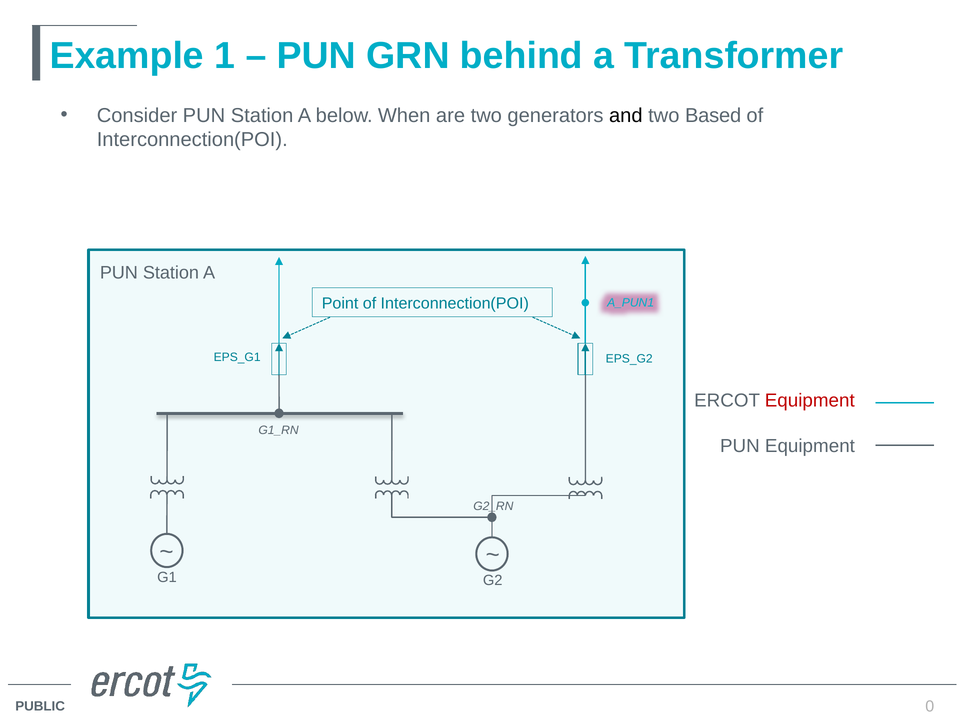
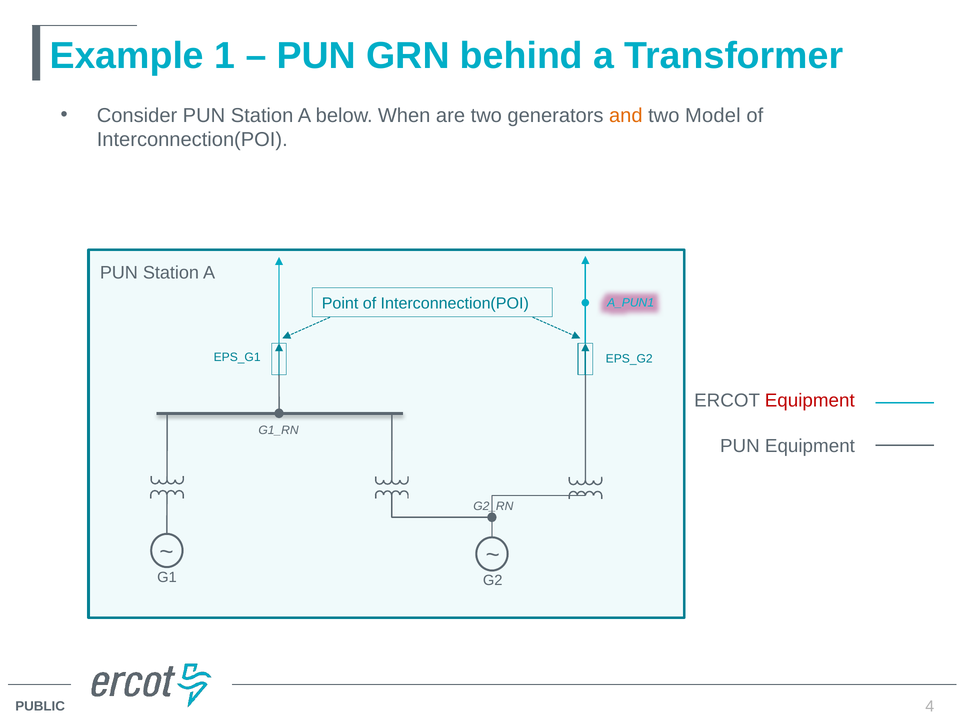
and colour: black -> orange (626, 115)
Based: Based -> Model (713, 115)
0: 0 -> 4 (930, 706)
